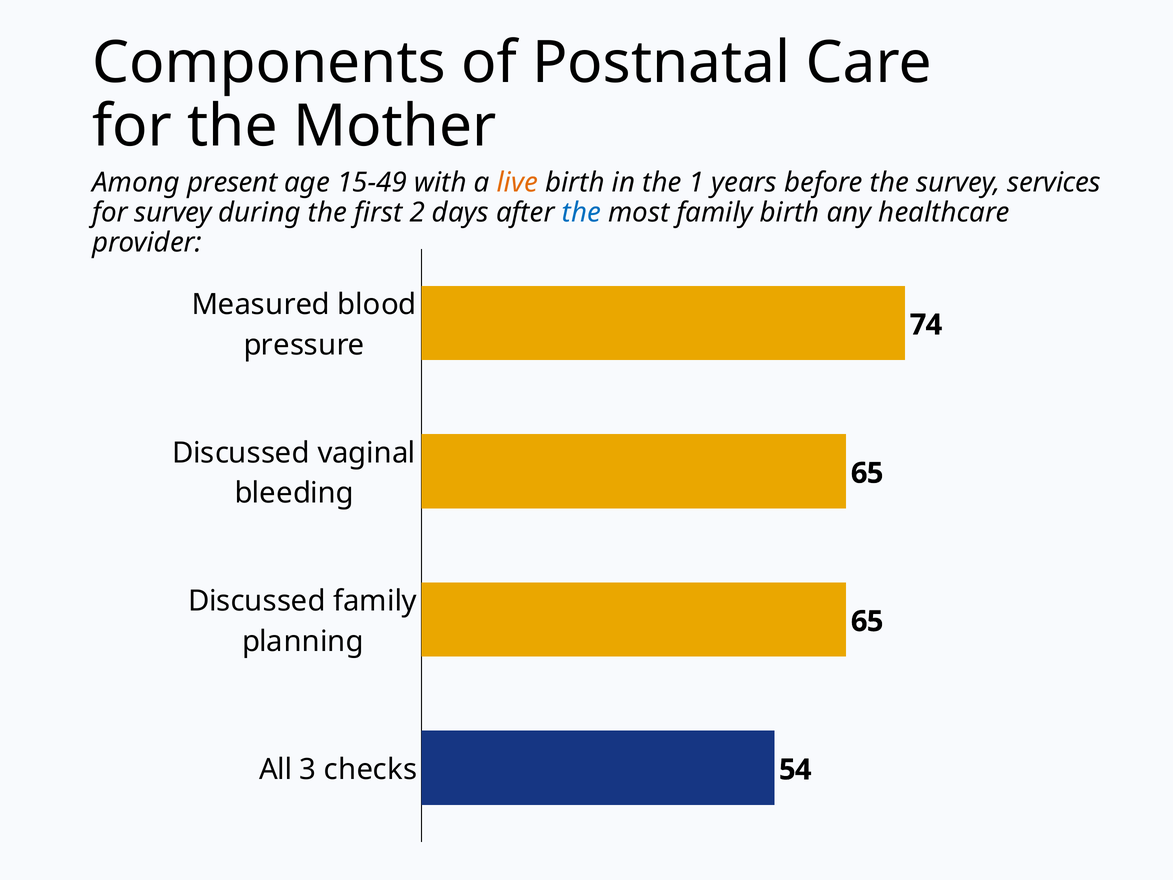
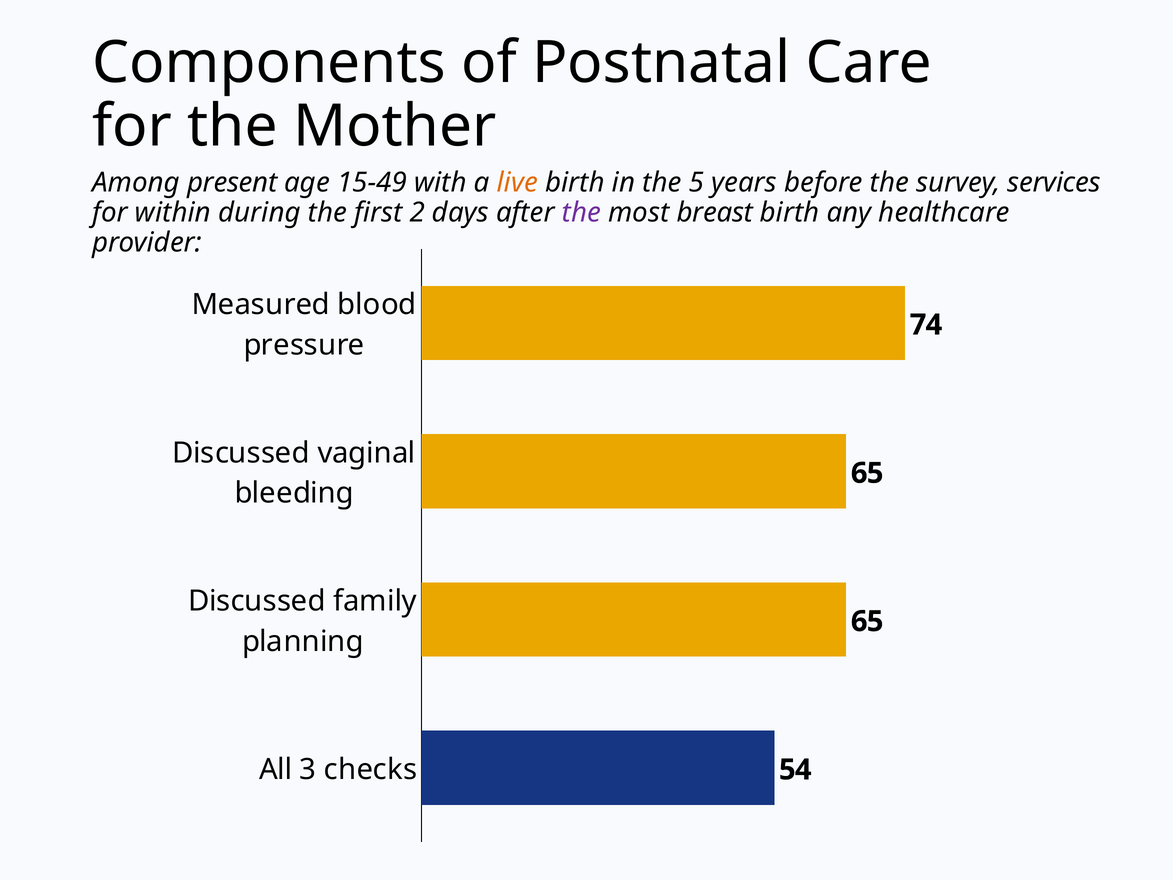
1: 1 -> 5 (696, 183)
for survey: survey -> within (173, 213)
the colour: blue -> purple (581, 213)
most family: family -> breast (715, 213)
